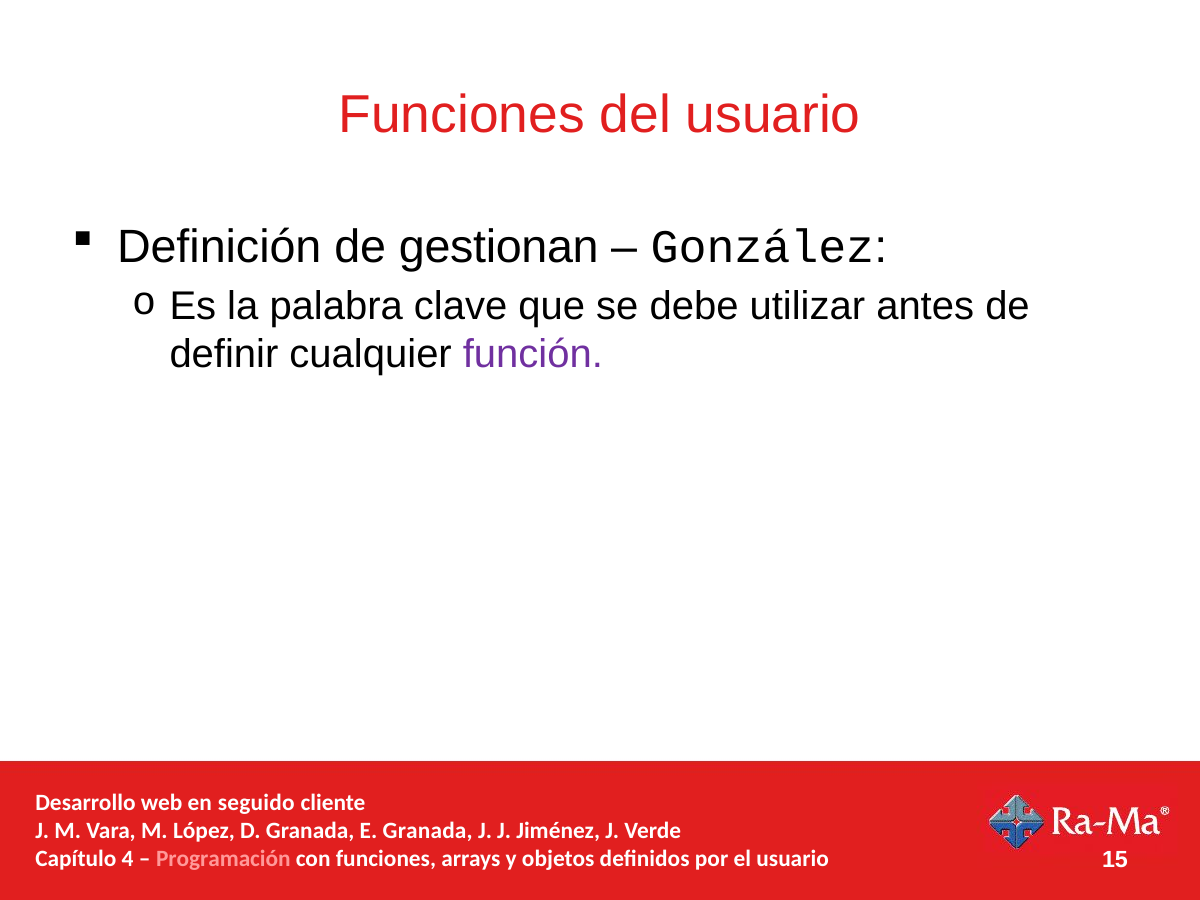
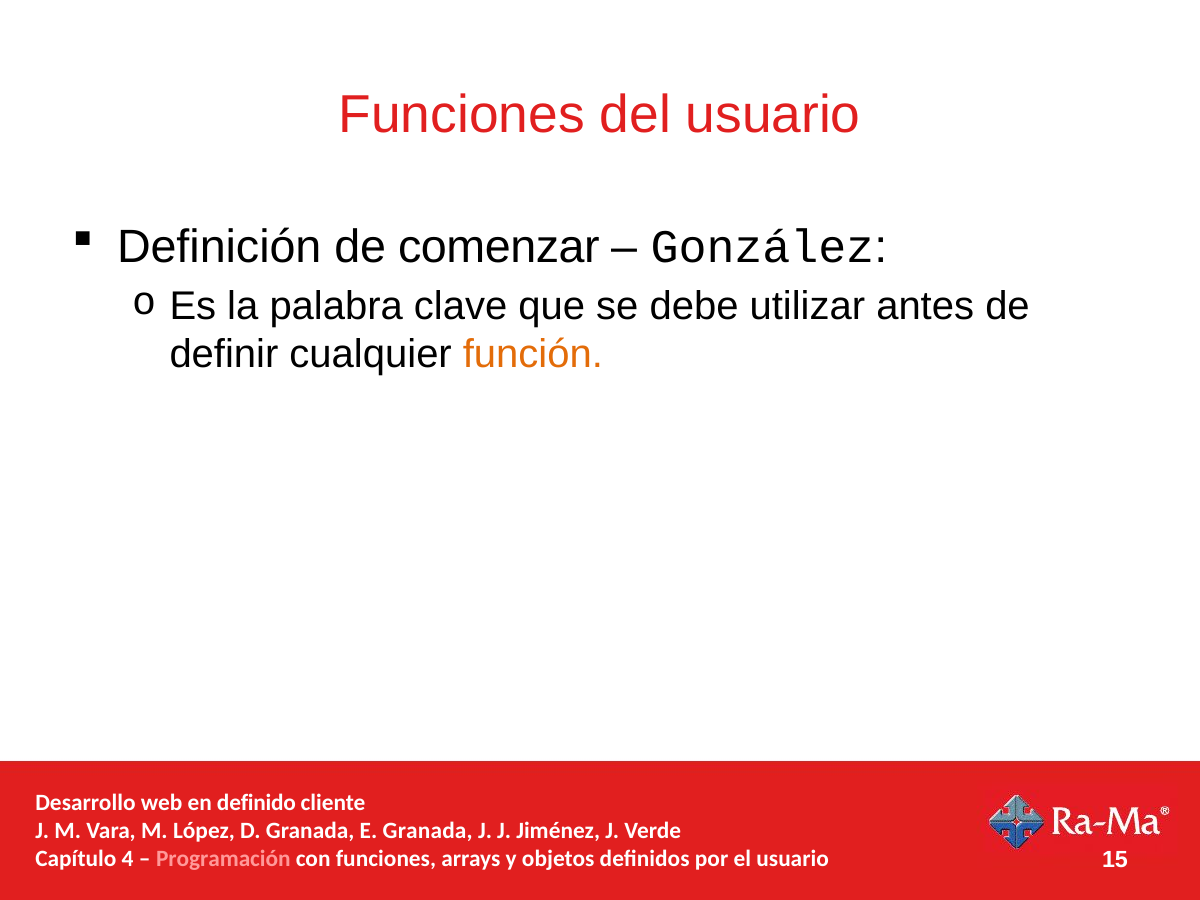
gestionan: gestionan -> comenzar (499, 247)
función colour: purple -> orange (533, 355)
seguido: seguido -> definido (256, 802)
